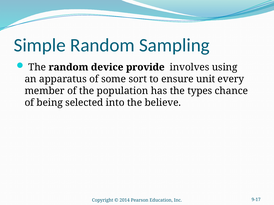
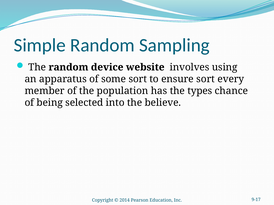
provide: provide -> website (145, 67)
ensure unit: unit -> sort (206, 79)
